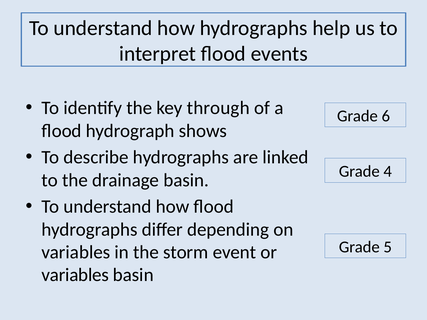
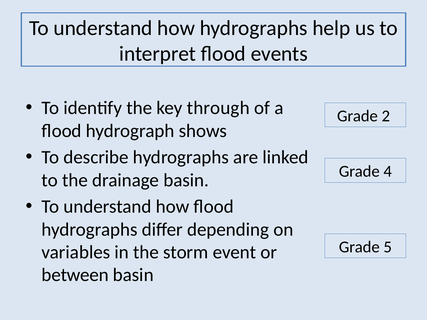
6: 6 -> 2 (386, 116)
variables: variables -> between (75, 275)
